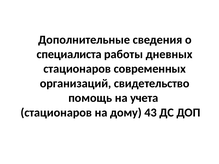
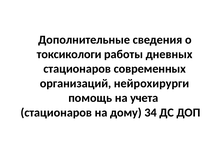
специалиста: специалиста -> токсикологи (69, 54)
свидетельство: свидетельство -> нейрохирурги (152, 84)
43: 43 -> 34 (151, 113)
